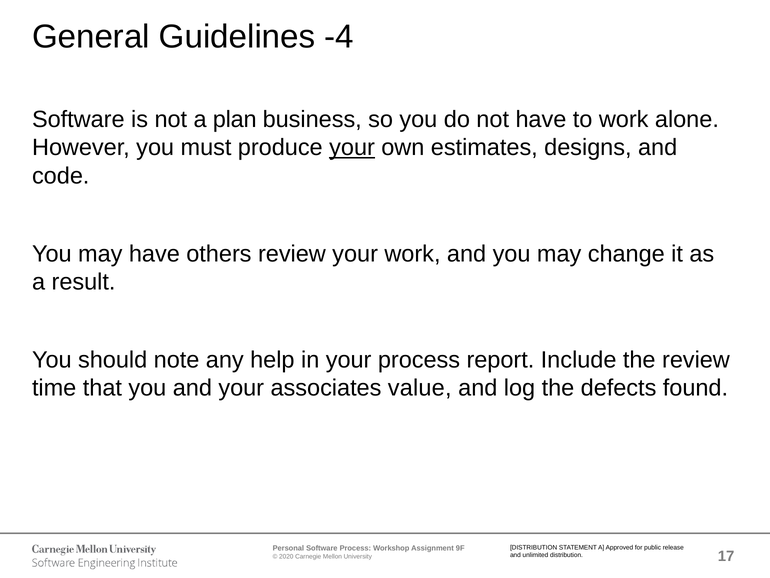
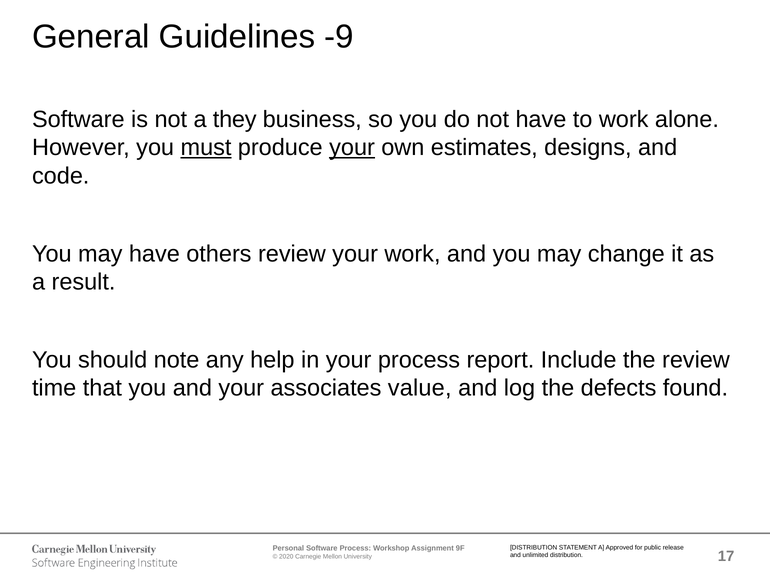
-4: -4 -> -9 (339, 37)
plan: plan -> they (235, 119)
must underline: none -> present (206, 148)
